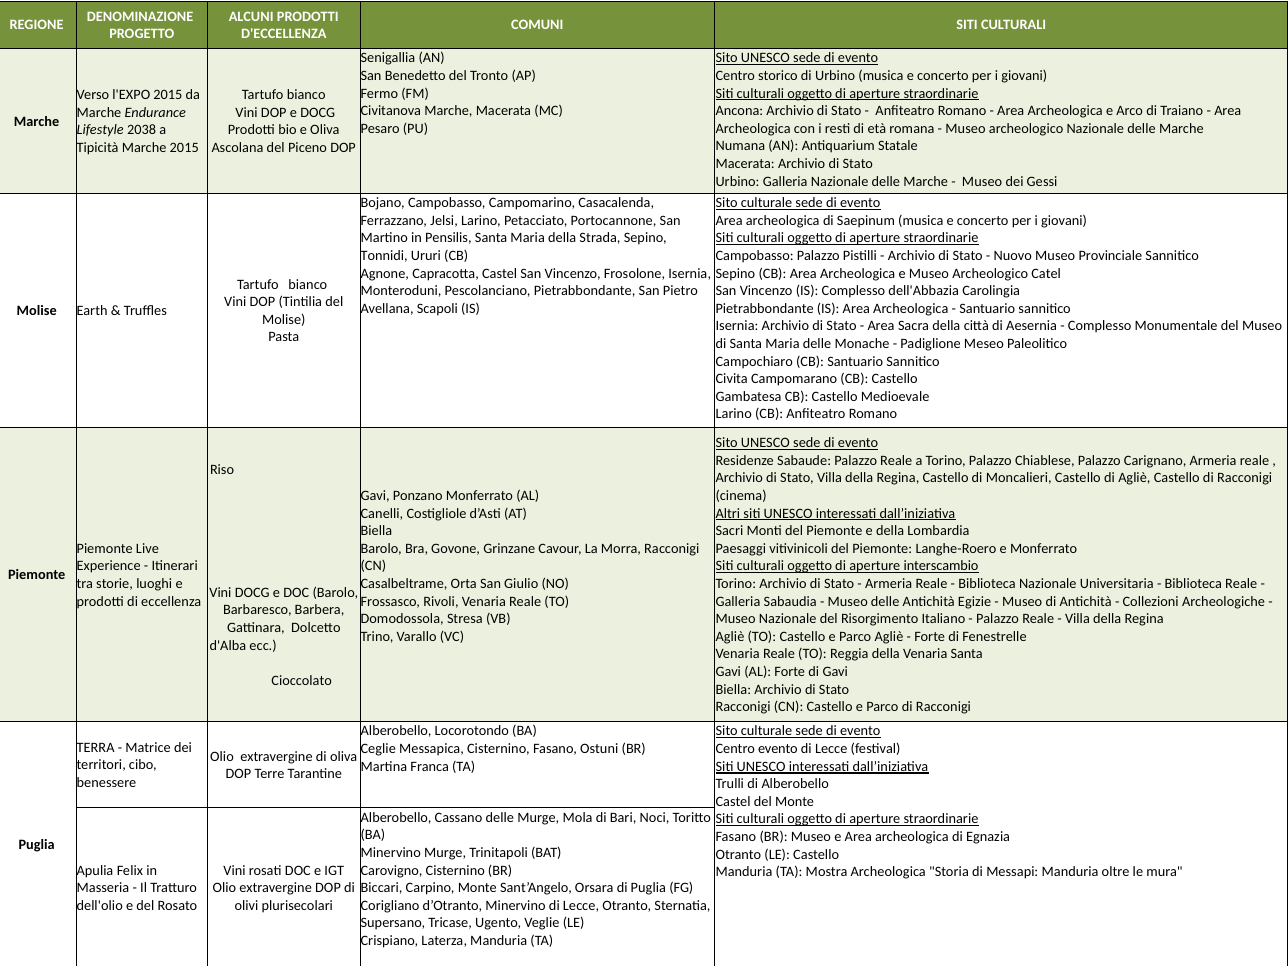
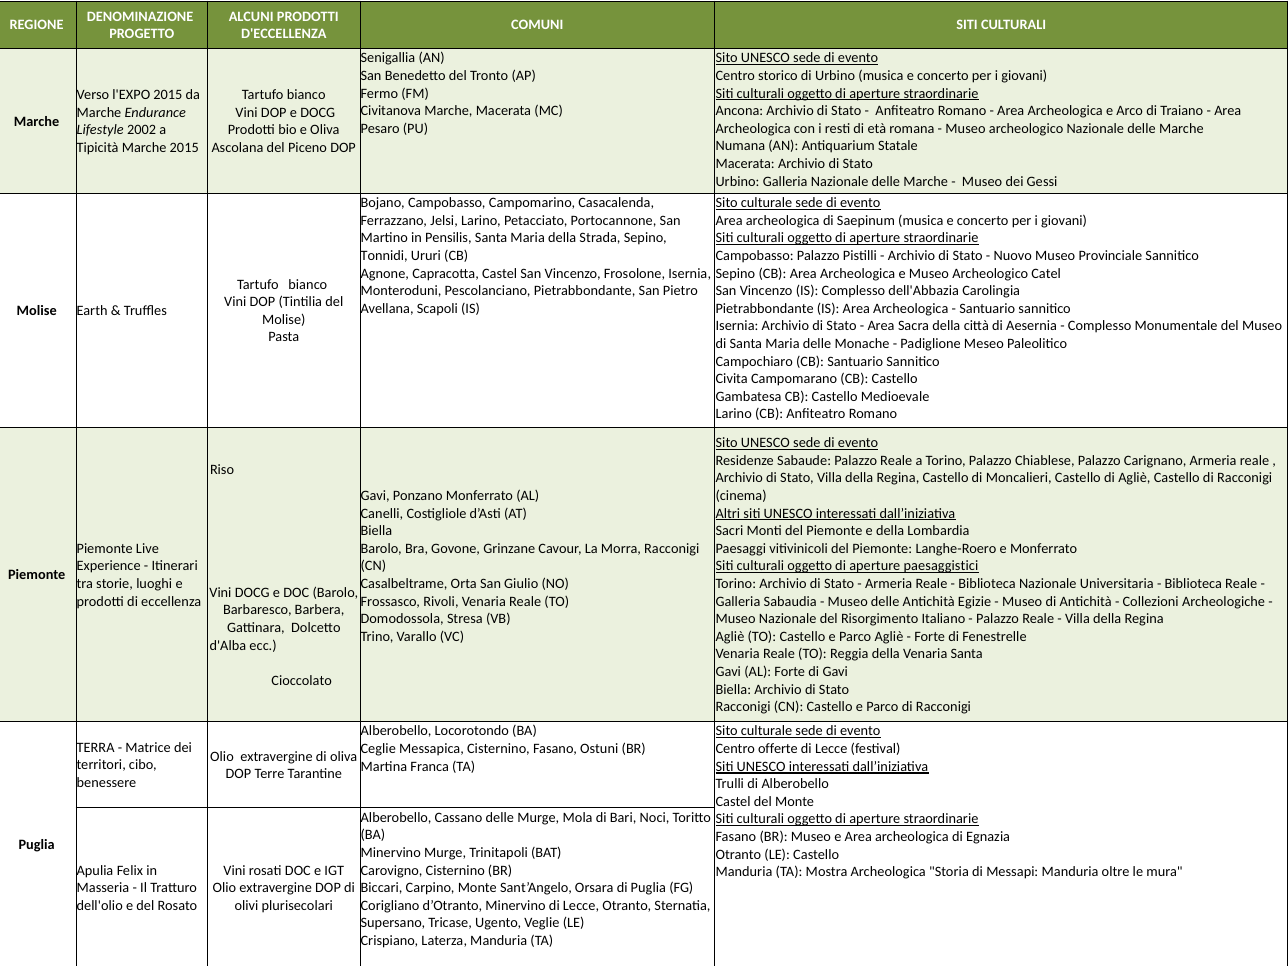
2038: 2038 -> 2002 (142, 130)
interscambio: interscambio -> paesaggistici (941, 566)
Centro evento: evento -> offerte (778, 749)
